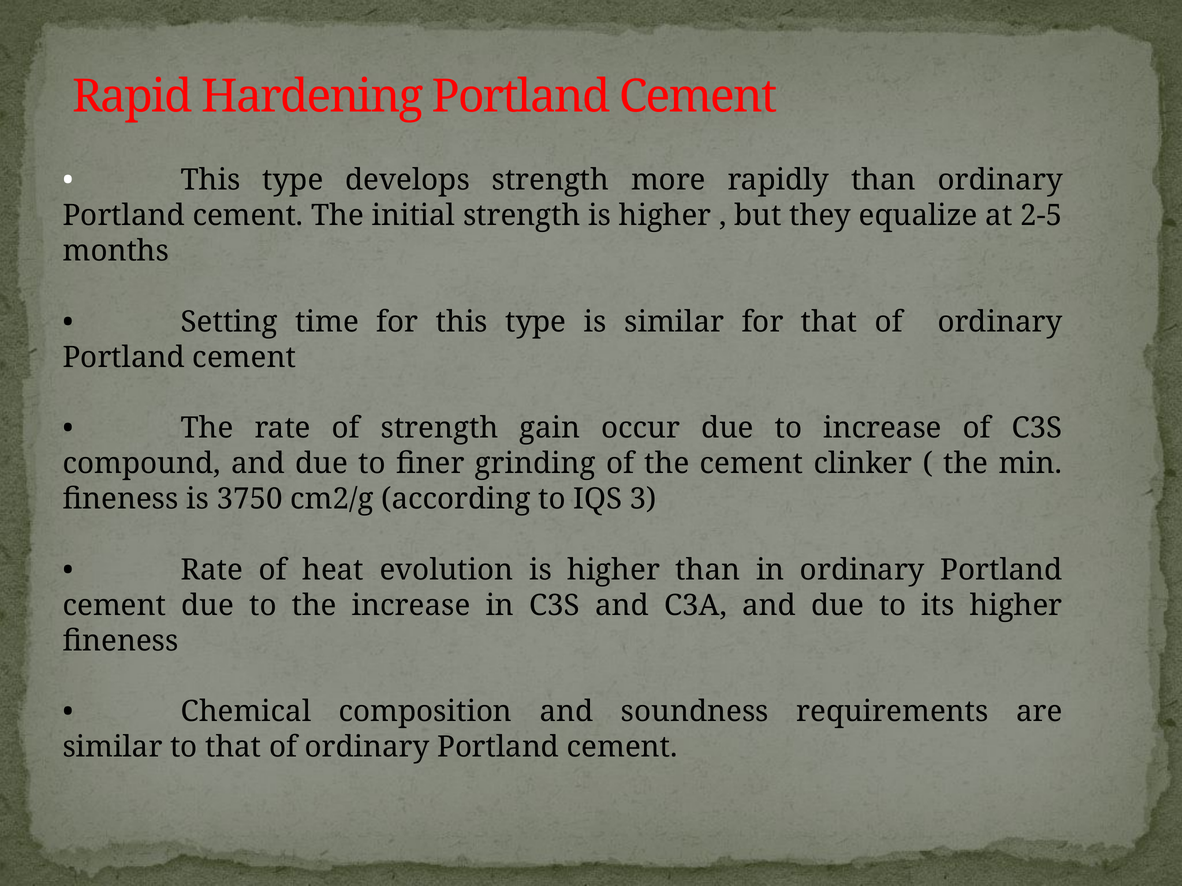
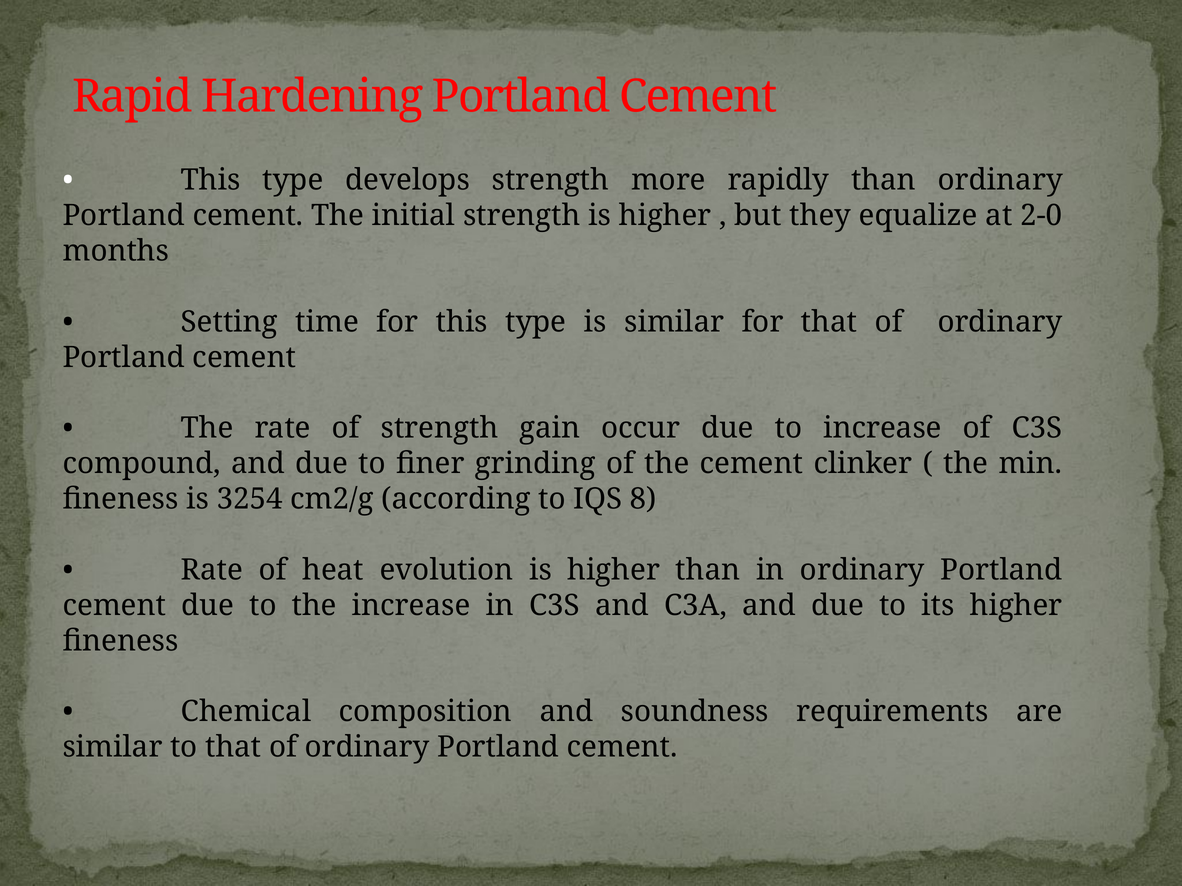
2-5: 2-5 -> 2-0 (1041, 216)
3750: 3750 -> 3254 (250, 499)
3: 3 -> 8 (643, 499)
